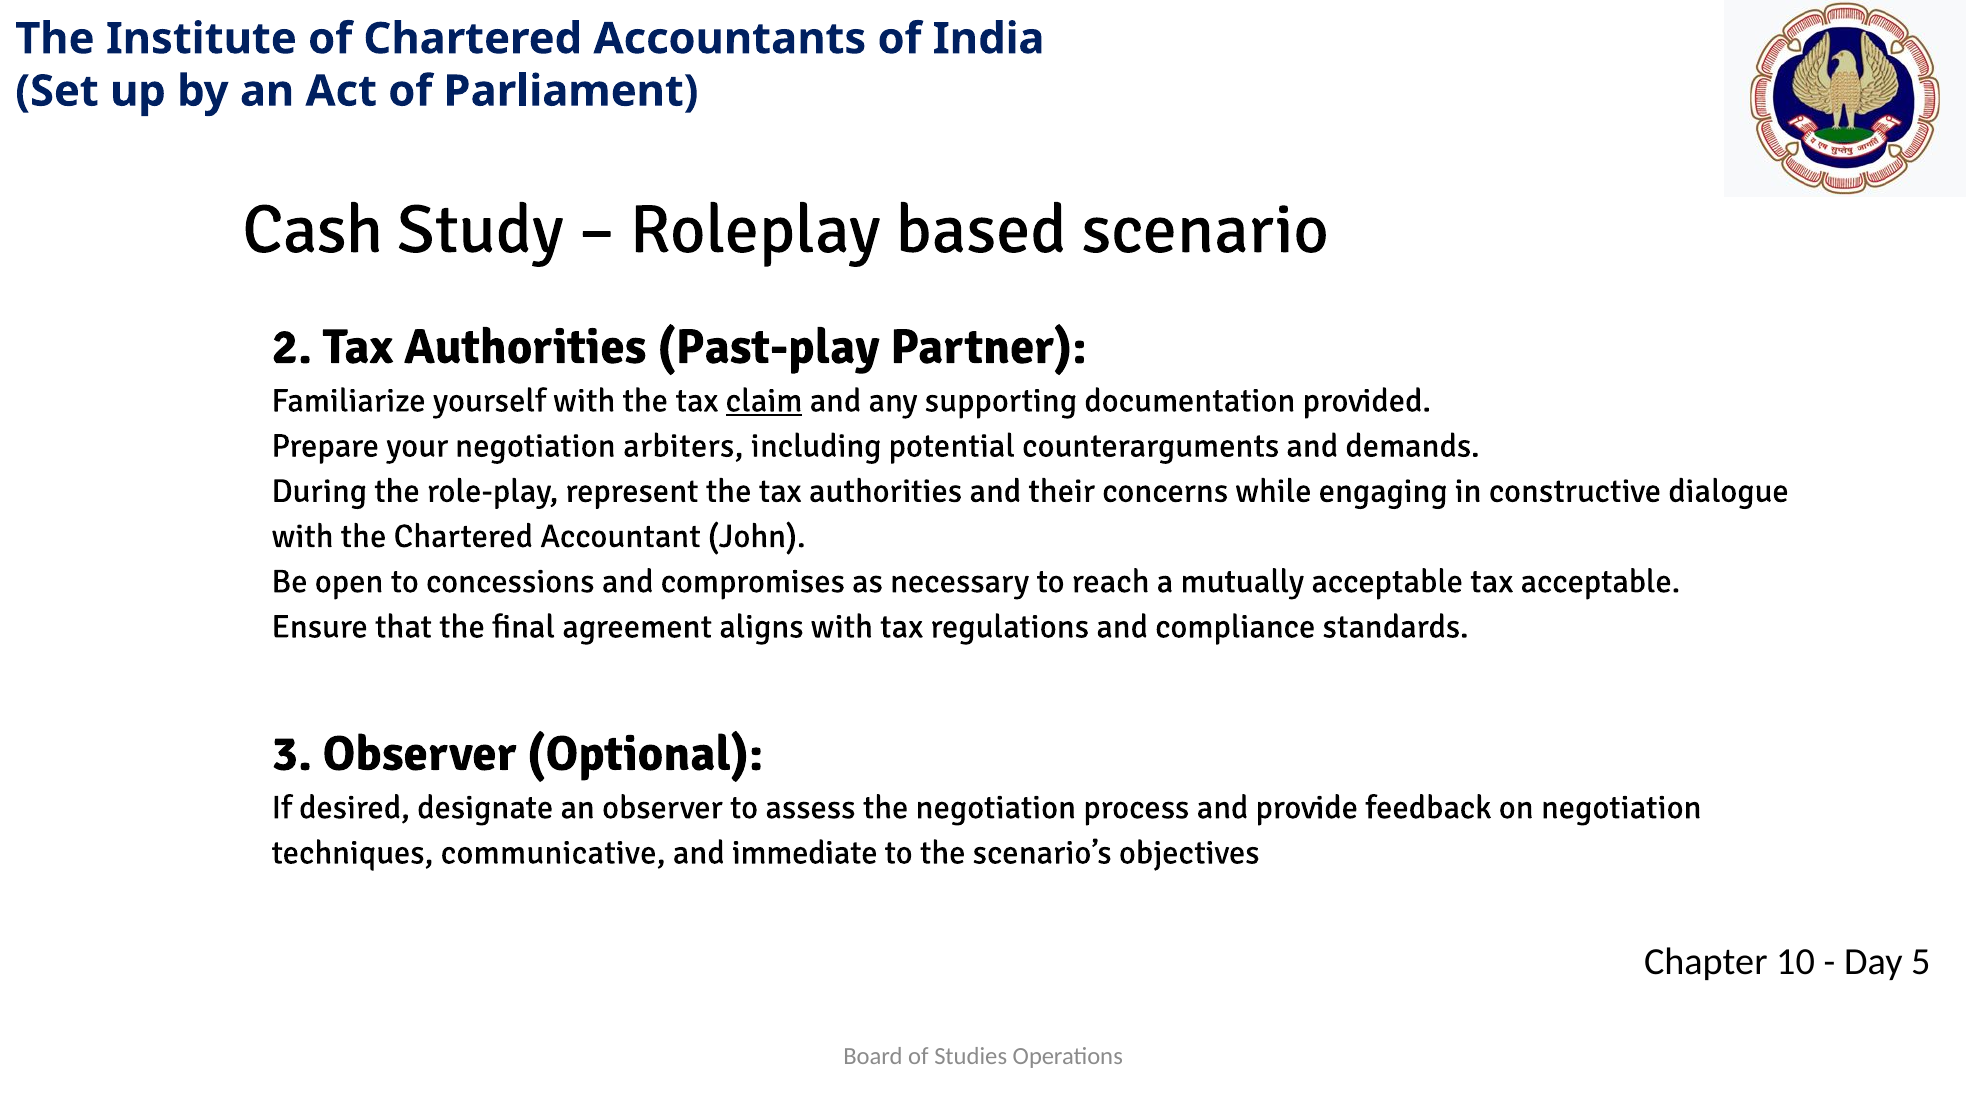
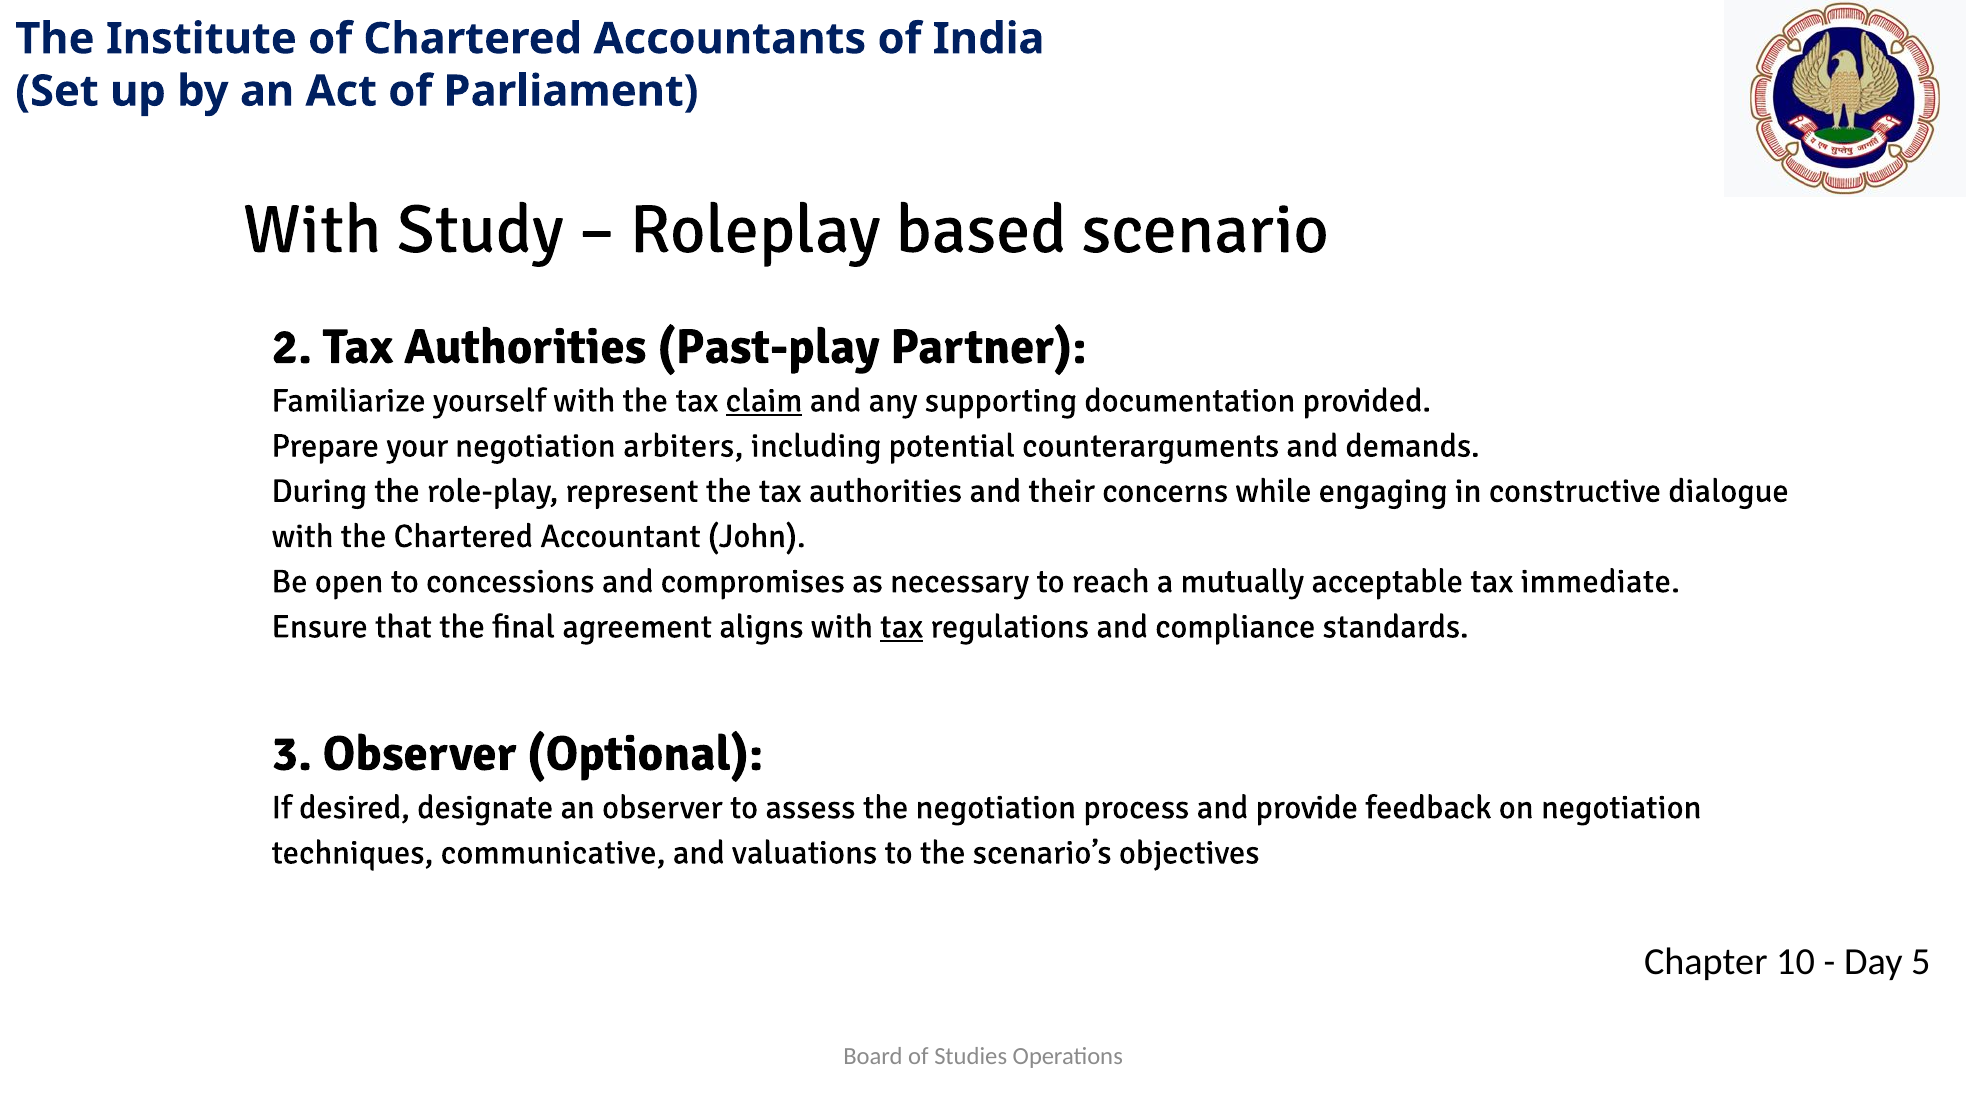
Cash: Cash -> With (312, 229)
tax acceptable: acceptable -> immediate (1600, 581)
tax underline: none -> present (902, 627)
immediate: immediate -> valuations (805, 853)
